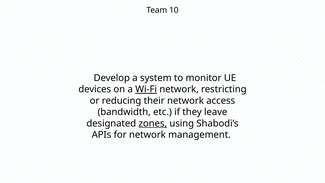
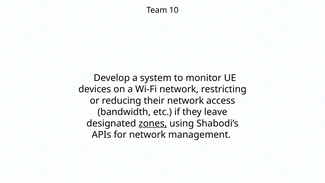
Wi-Fi underline: present -> none (146, 89)
